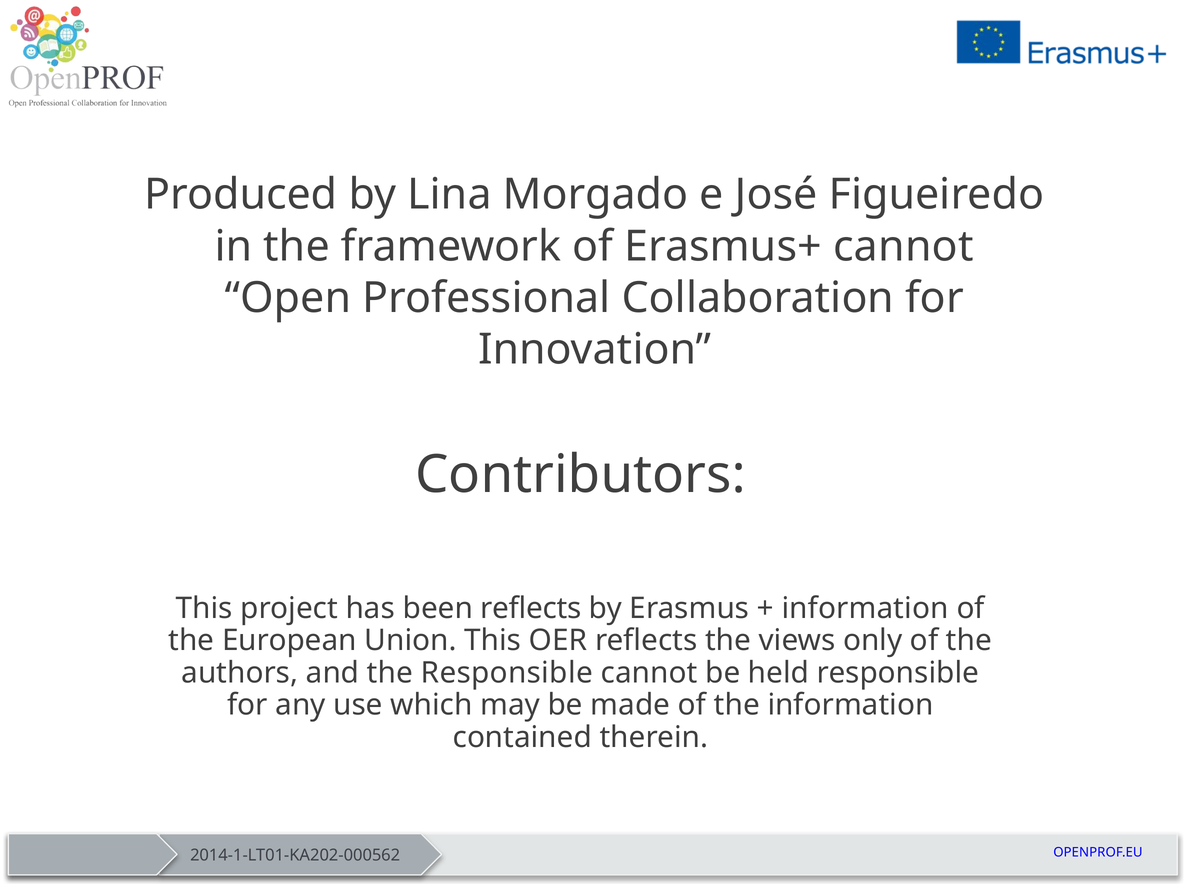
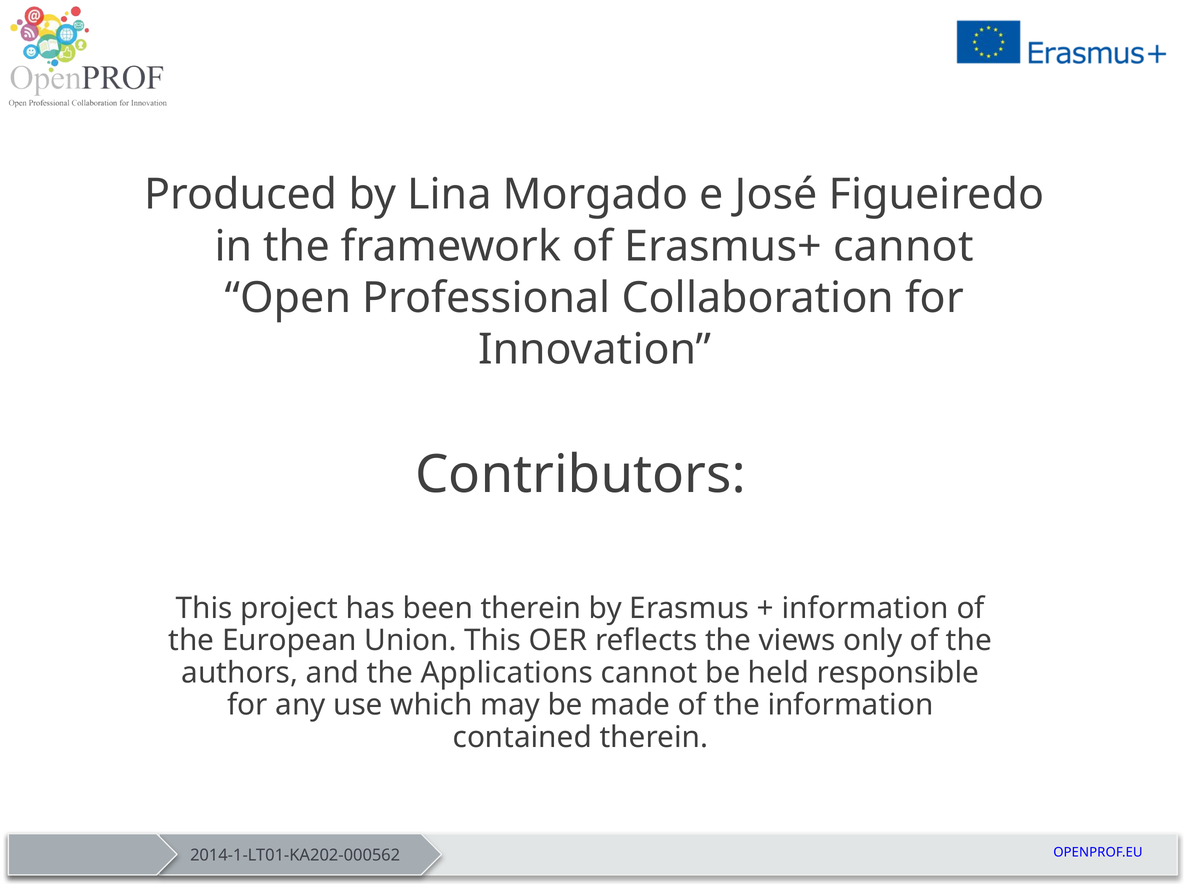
been reflects: reflects -> therein (531, 608)
the Responsible: Responsible -> Applications (507, 672)
